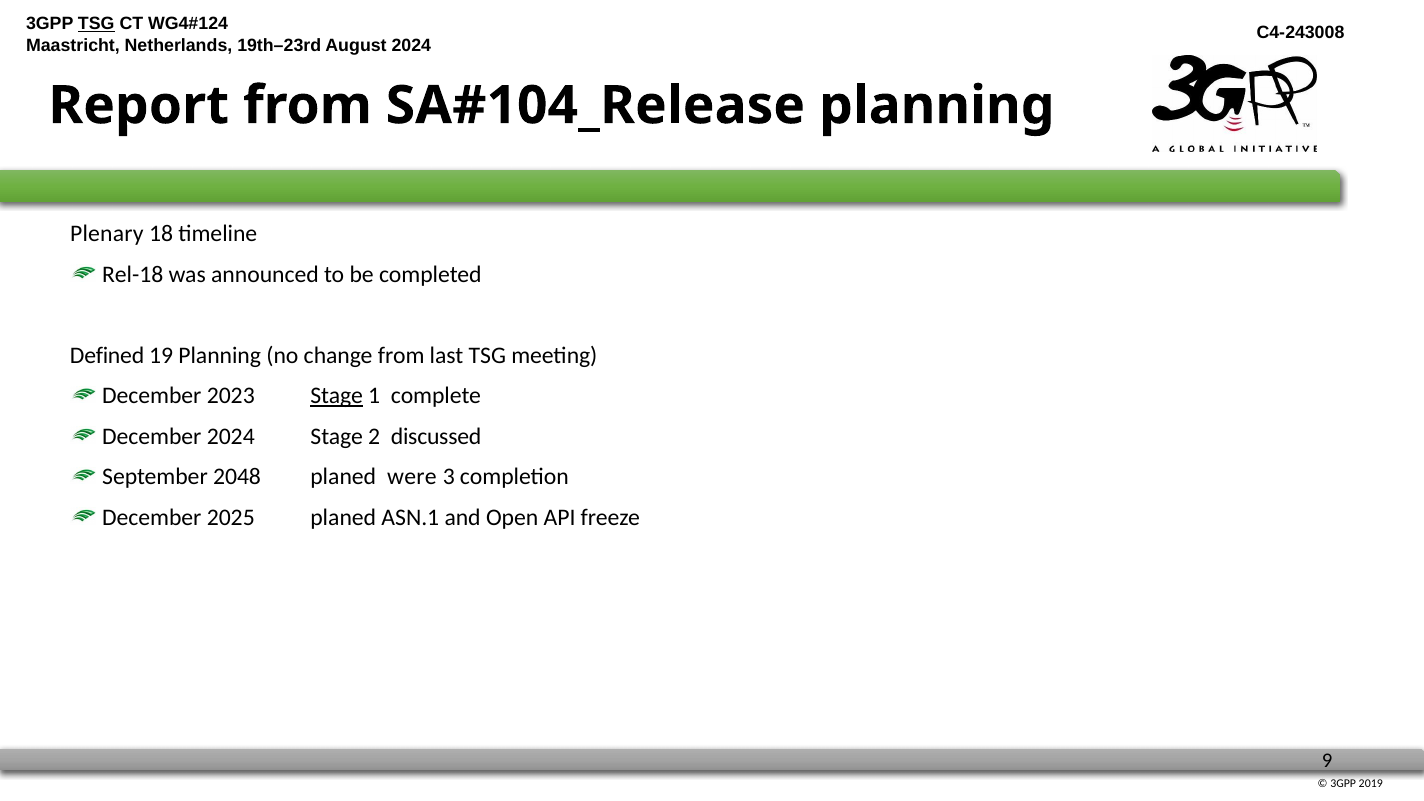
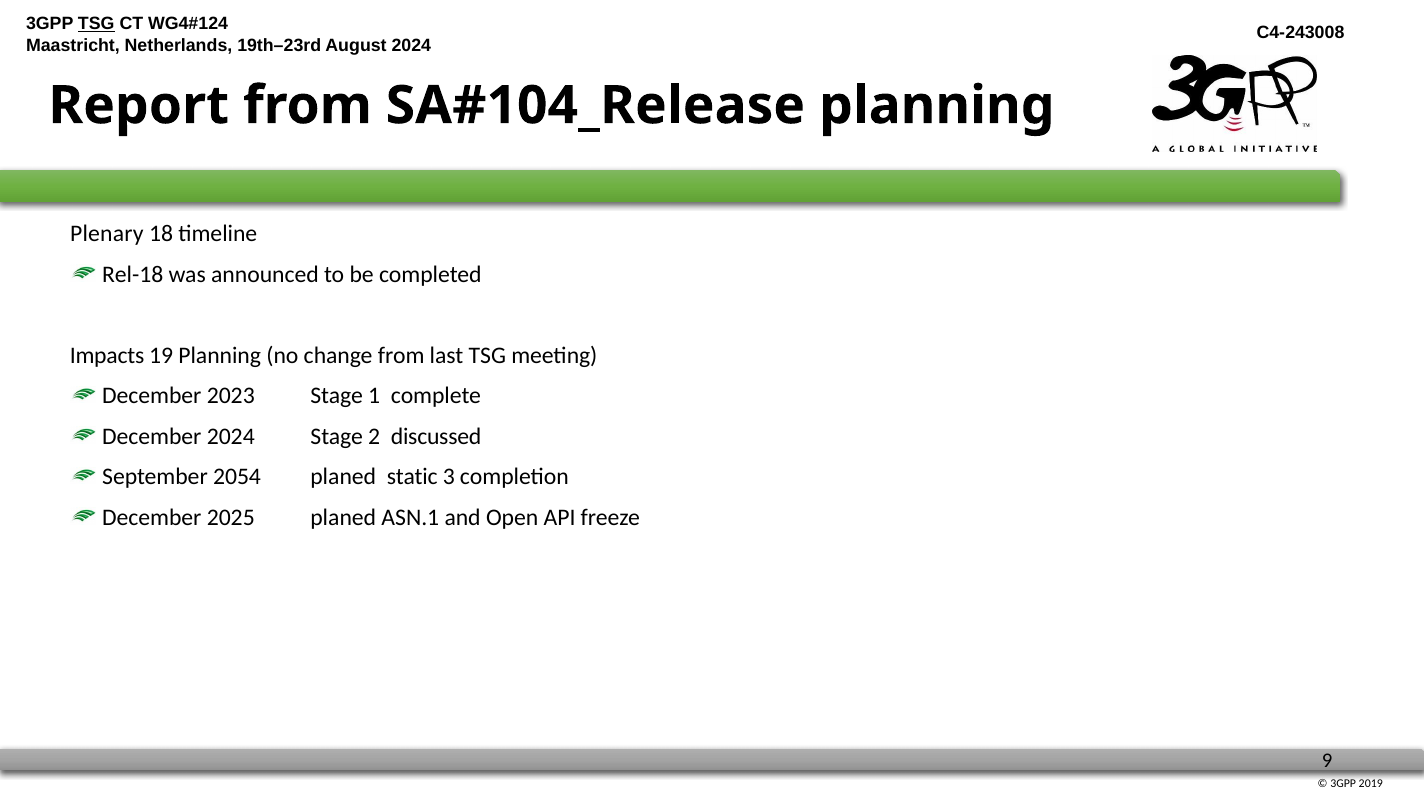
Defined: Defined -> Impacts (107, 355)
Stage underline: present -> none (337, 396)
2048: 2048 -> 2054 (237, 477)
were: were -> static (412, 477)
